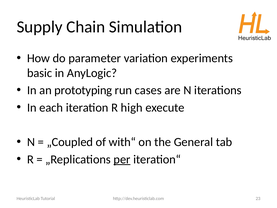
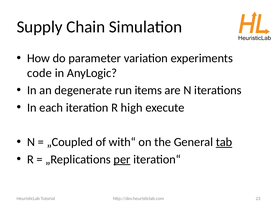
basic: basic -> code (39, 73)
prototyping: prototyping -> degenerate (83, 90)
cases: cases -> items (148, 90)
tab underline: none -> present (224, 142)
